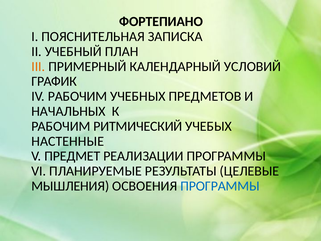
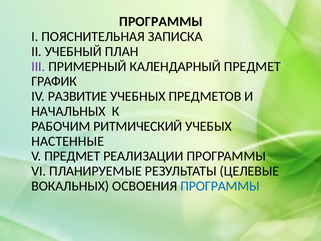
ФОРТЕПИАНО: ФОРТЕПИАНО -> ПРОГРАММЫ (161, 22)
III colour: orange -> purple (38, 66)
КАЛЕНДАРНЫЙ УСЛОВИЙ: УСЛОВИЙ -> ПРЕДМЕТ (252, 66)
IV РАБОЧИМ: РАБОЧИМ -> РАЗВИТИЕ (78, 96)
МЫШЛЕНИЯ: МЫШЛЕНИЯ -> ВОКАЛЬНЫХ (70, 186)
